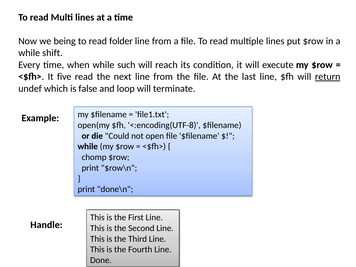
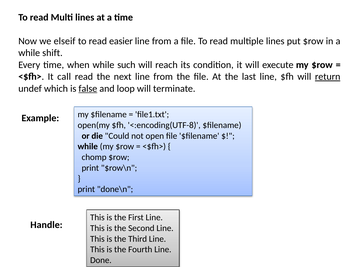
being: being -> elseif (65, 41)
folder: folder -> easier (121, 41)
five: five -> call (64, 77)
false underline: none -> present (88, 89)
